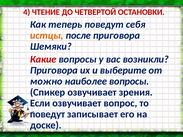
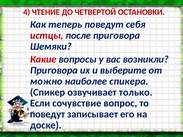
истцы colour: orange -> red (47, 35)
наиболее вопросы: вопросы -> спикера (129, 81)
зрения: зрения -> только (136, 92)
Если озвучивает: озвучивает -> сочувствие (77, 103)
